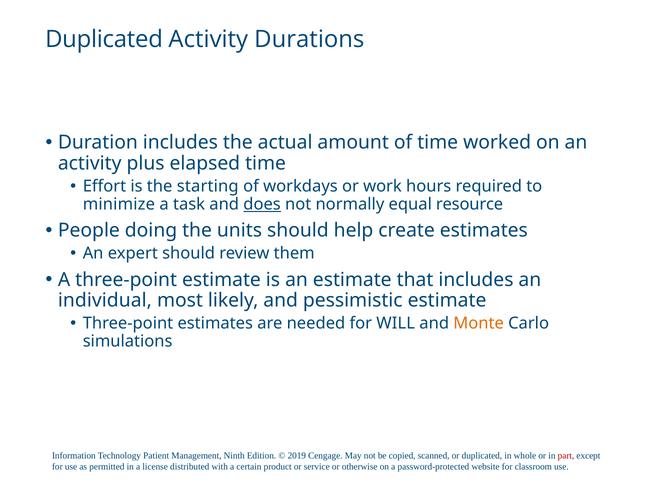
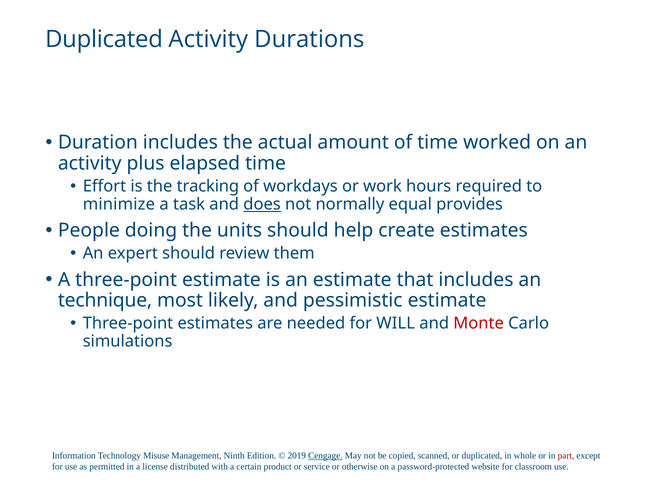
starting: starting -> tracking (208, 186)
resource: resource -> provides (470, 204)
individual: individual -> technique (105, 300)
Monte colour: orange -> red (479, 323)
Patient: Patient -> Misuse (156, 455)
Cengage underline: none -> present (325, 455)
